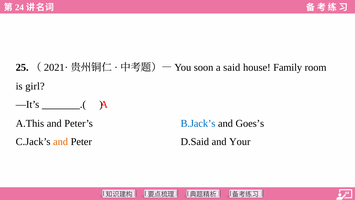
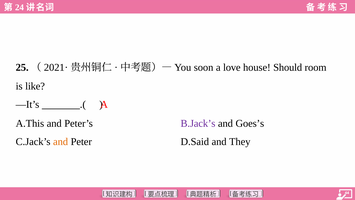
said: said -> love (232, 67)
Family: Family -> Should (288, 67)
girl: girl -> like (35, 86)
B.Jack’s colour: blue -> purple (198, 123)
Your: Your -> They (240, 141)
